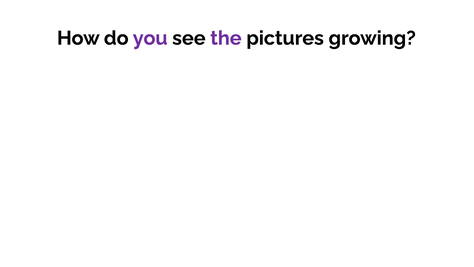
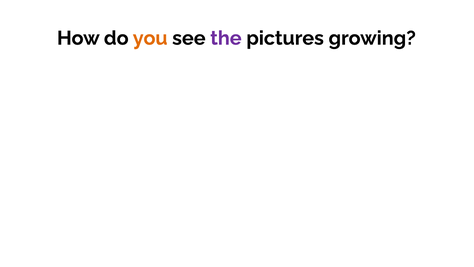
you colour: purple -> orange (150, 38)
